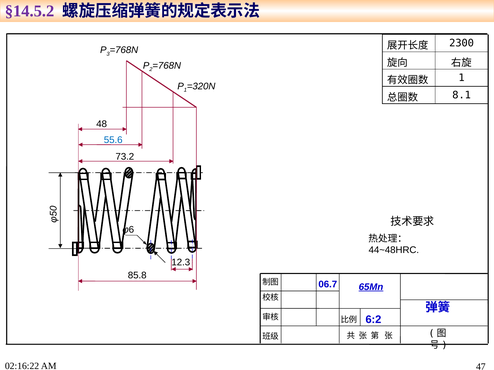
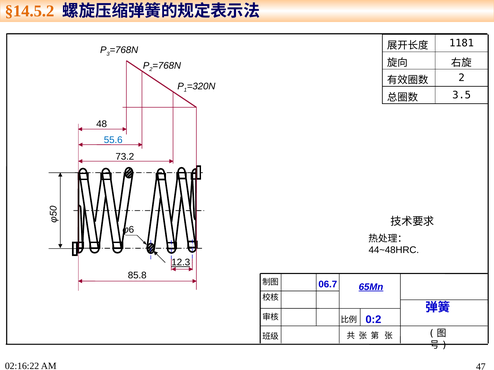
§14.5.2 colour: purple -> orange (30, 11)
2300: 2300 -> 1181 (462, 43)
1: 1 -> 2 (462, 78)
8.1: 8.1 -> 3.5 (462, 95)
12.3 underline: none -> present (181, 263)
6:2: 6:2 -> 0:2 (373, 320)
